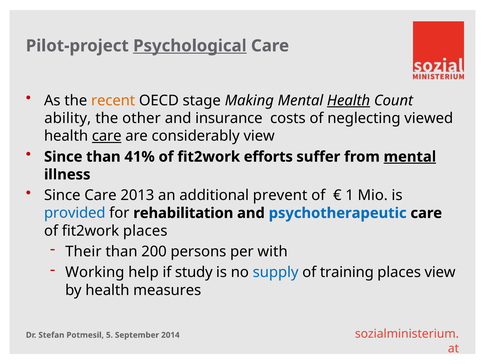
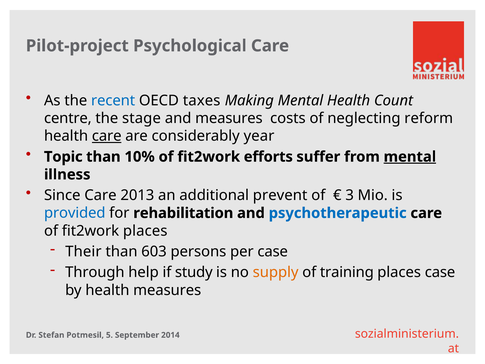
Psychological underline: present -> none (190, 46)
recent colour: orange -> blue (113, 100)
stage: stage -> taxes (202, 100)
Health underline: present -> none (349, 100)
ability: ability -> centre (68, 118)
other: other -> stage (141, 118)
and insurance: insurance -> measures (229, 118)
viewed: viewed -> reform (429, 118)
considerably view: view -> year (259, 136)
Since: Since -> Topic (63, 157)
41%: 41% -> 10% (140, 157)
1: 1 -> 3 (350, 195)
200: 200 -> 603 (154, 251)
per with: with -> case (273, 251)
Working: Working -> Through (95, 272)
supply colour: blue -> orange (276, 272)
places view: view -> case (440, 272)
